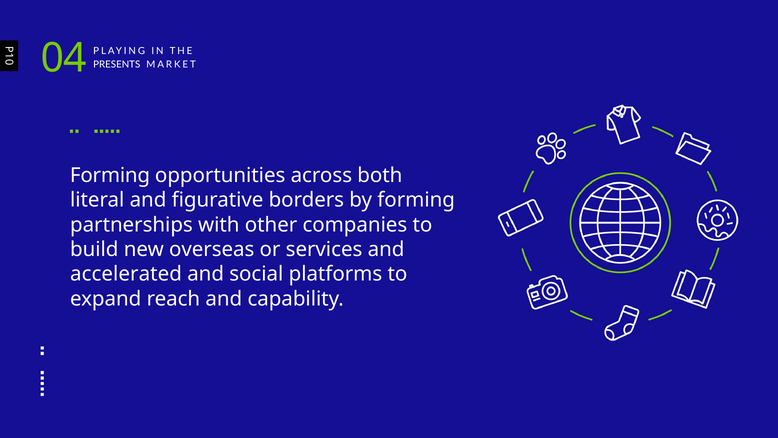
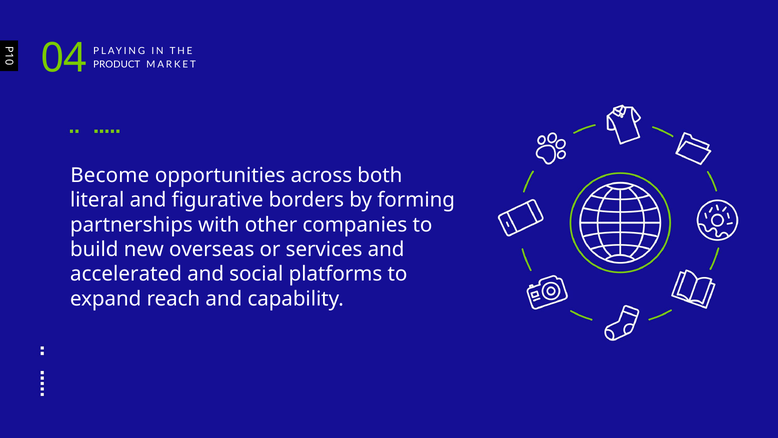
PRESENTS: PRESENTS -> PRODUCT (117, 64)
Forming: Forming -> Become (110, 175)
